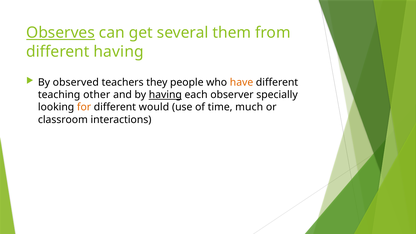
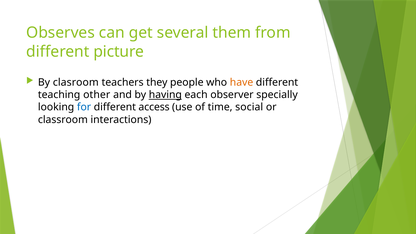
Observes underline: present -> none (61, 33)
different having: having -> picture (119, 52)
observed: observed -> clasroom (76, 82)
for colour: orange -> blue (84, 107)
would: would -> access (154, 107)
much: much -> social (249, 107)
